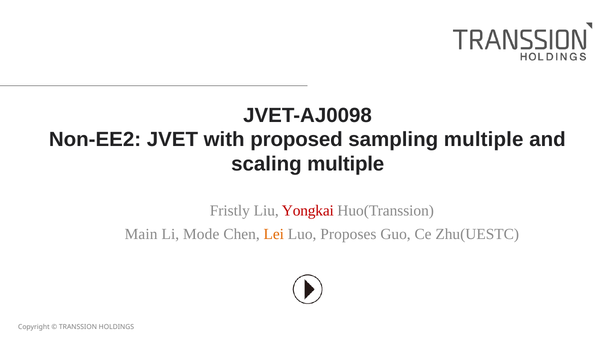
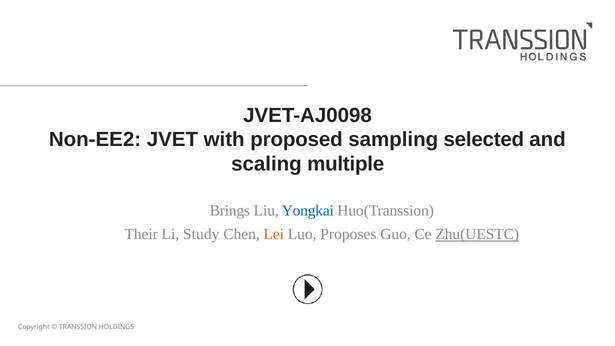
sampling multiple: multiple -> selected (484, 139)
Fristly: Fristly -> Brings (230, 211)
Yongkai colour: red -> blue (308, 211)
Main: Main -> Their (141, 234)
Mode: Mode -> Study (201, 234)
Zhu(UESTC underline: none -> present (477, 234)
